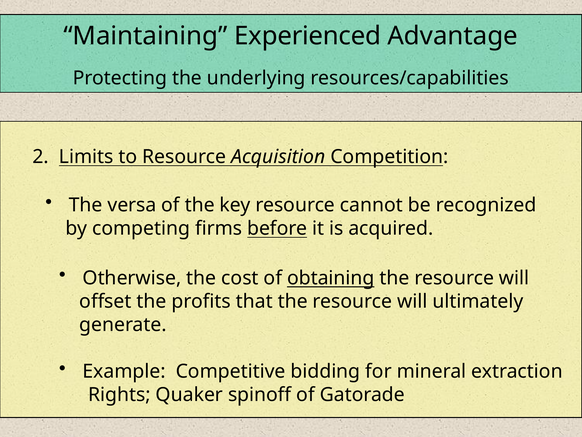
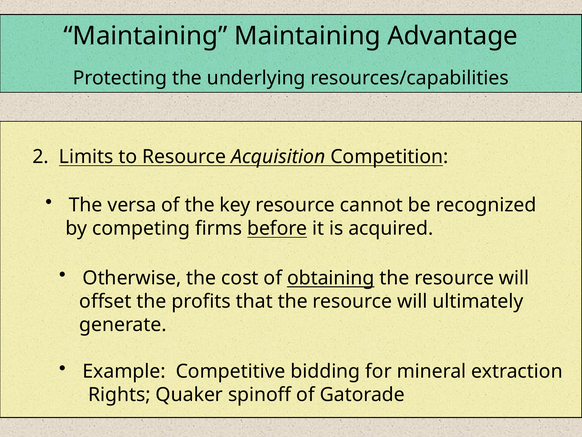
Maintaining Experienced: Experienced -> Maintaining (307, 36)
